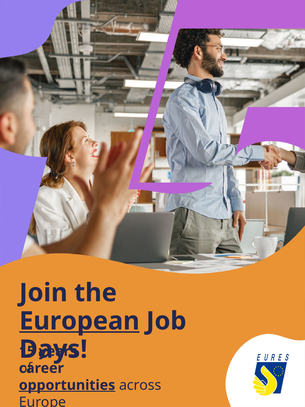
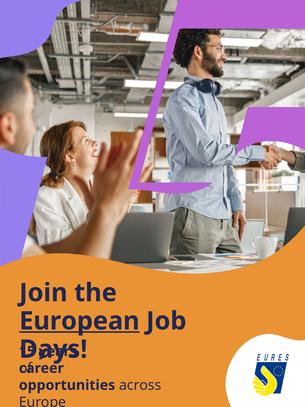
opportunities underline: present -> none (67, 385)
